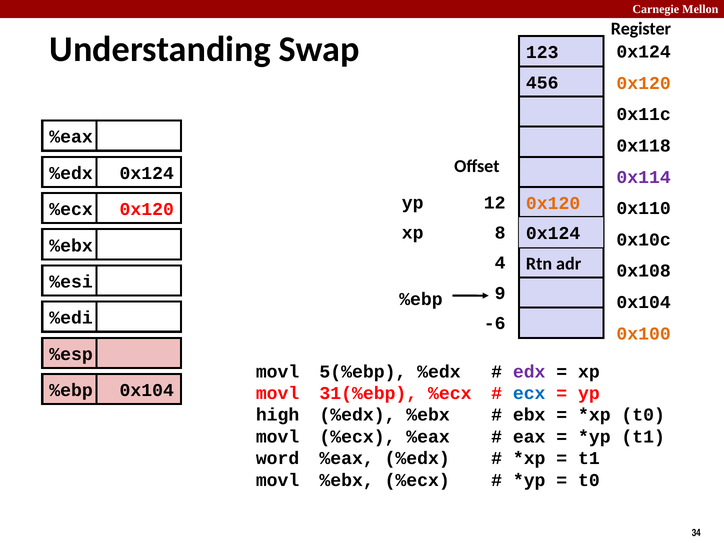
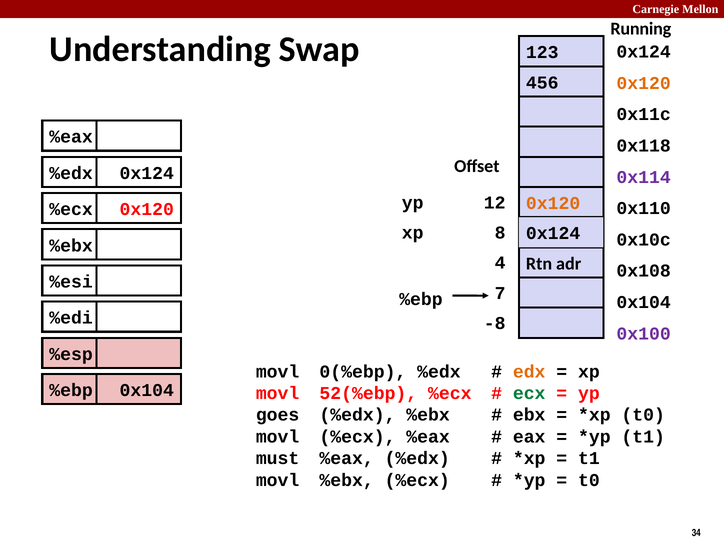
Register: Register -> Running (641, 29)
9: 9 -> 7 (500, 293)
-6: -6 -> -8 (495, 323)
0x100 colour: orange -> purple (644, 334)
5(%ebp: 5(%ebp -> 0(%ebp (363, 372)
edx colour: purple -> orange (529, 372)
31(%ebp: 31(%ebp -> 52(%ebp (368, 393)
ecx colour: blue -> green (529, 393)
high: high -> goes (278, 415)
word: word -> must (278, 458)
